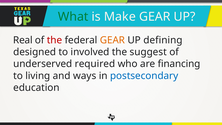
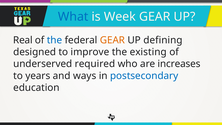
What colour: green -> blue (73, 17)
Make: Make -> Week (120, 17)
the colour: red -> blue (55, 40)
involved: involved -> improve (90, 52)
suggest: suggest -> existing (148, 52)
financing: financing -> increases (179, 64)
living: living -> years (38, 76)
